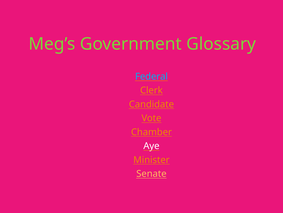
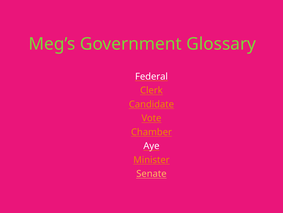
Federal colour: light blue -> white (151, 76)
